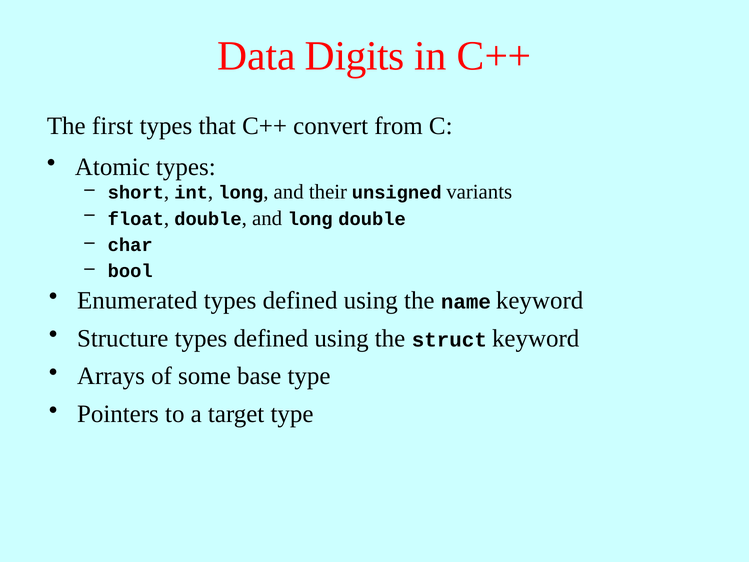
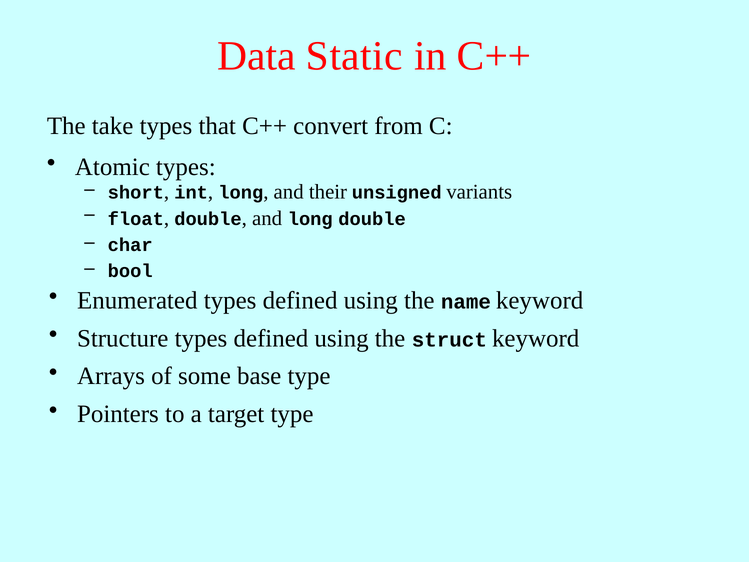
Digits: Digits -> Static (354, 56)
first: first -> take (113, 126)
